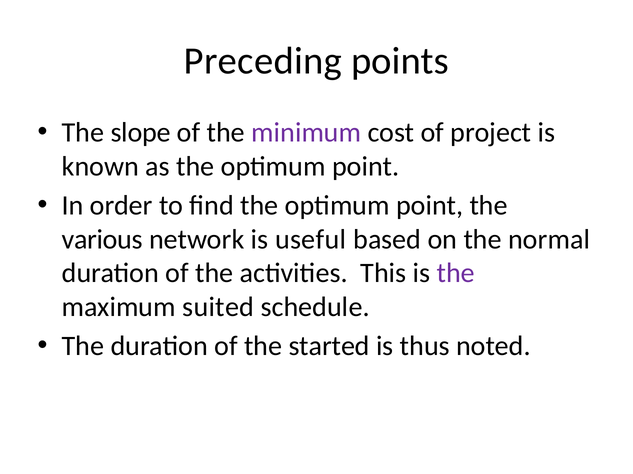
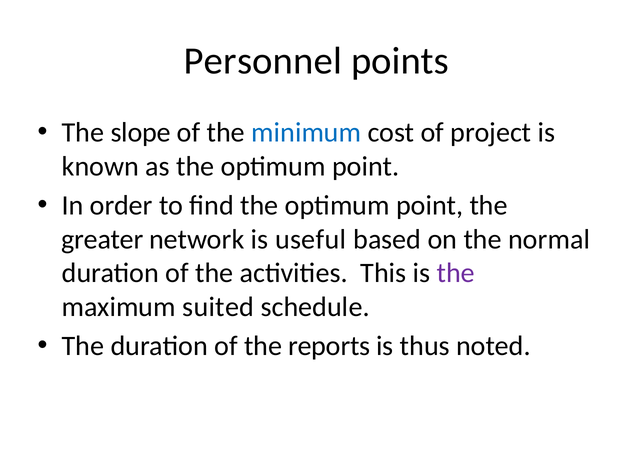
Preceding: Preceding -> Personnel (263, 61)
minimum colour: purple -> blue (306, 133)
various: various -> greater (102, 240)
started: started -> reports (329, 347)
